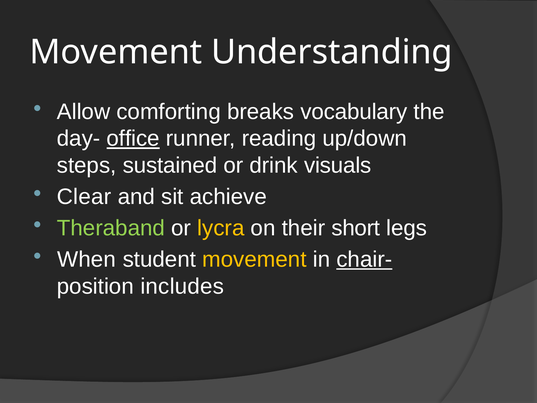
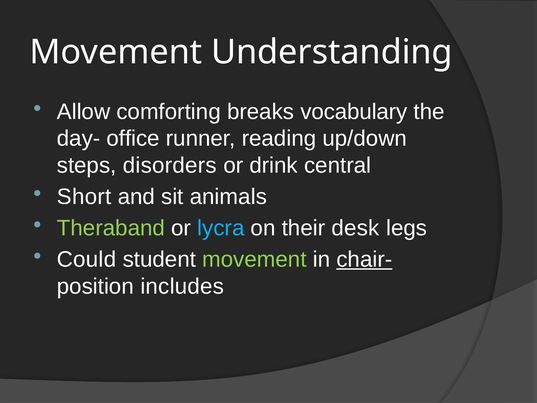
office underline: present -> none (133, 138)
sustained: sustained -> disorders (170, 165)
visuals: visuals -> central (338, 165)
Clear: Clear -> Short (84, 197)
achieve: achieve -> animals (228, 197)
lycra colour: yellow -> light blue (221, 228)
short: short -> desk (356, 228)
When: When -> Could (87, 259)
movement colour: yellow -> light green (254, 259)
